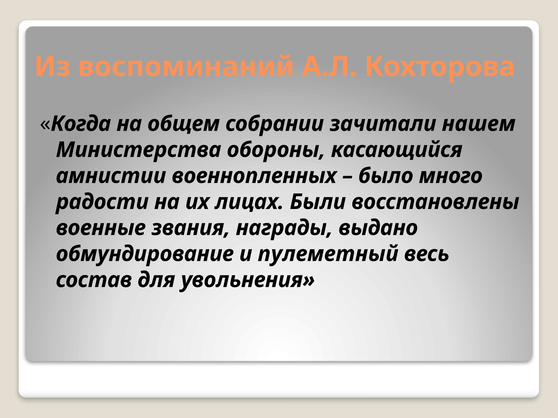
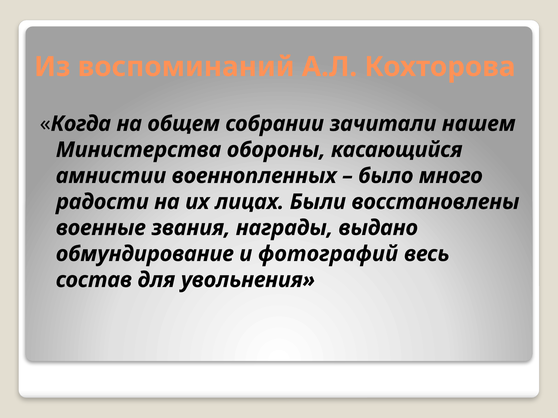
пулеметный: пулеметный -> фотографий (328, 254)
